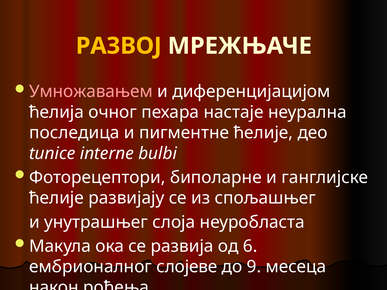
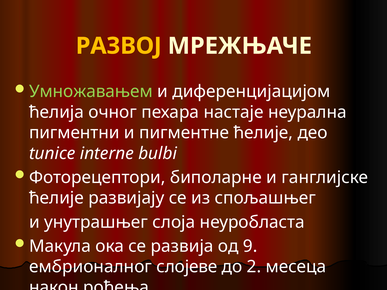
Умножавањем colour: pink -> light green (91, 92)
последица: последица -> пигментни (74, 133)
6: 6 -> 9 (250, 246)
9: 9 -> 2 (254, 267)
